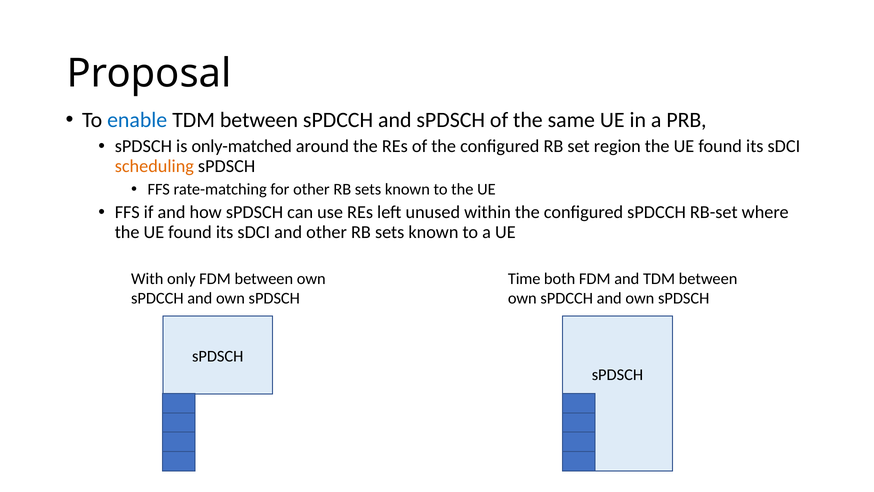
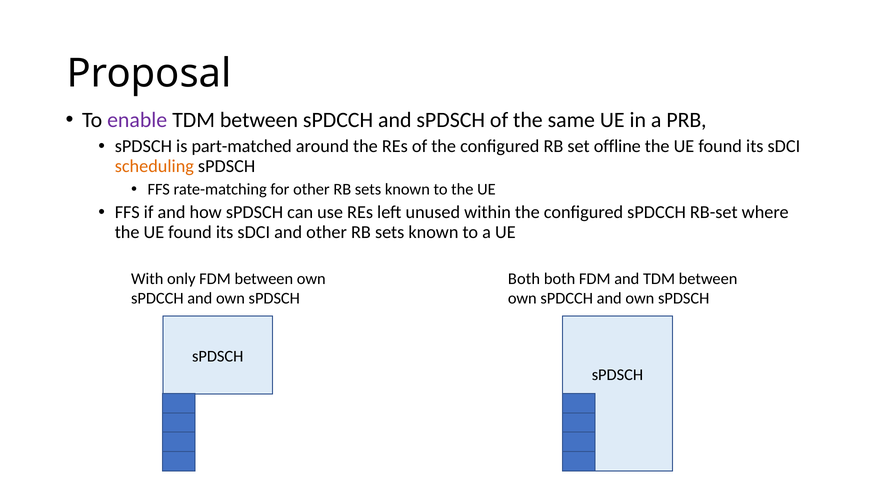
enable colour: blue -> purple (137, 120)
only-matched: only-matched -> part-matched (242, 146)
region: region -> offline (617, 146)
Time: Time -> Both (524, 278)
